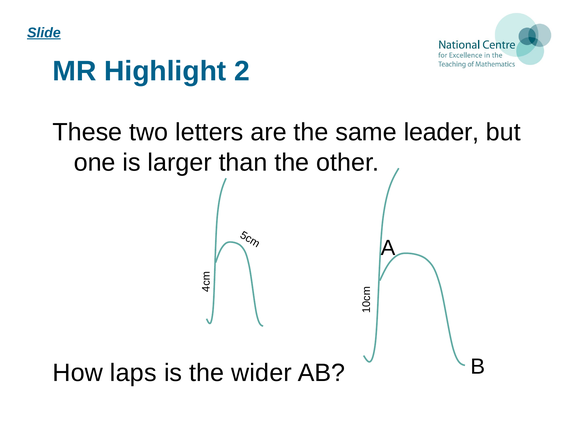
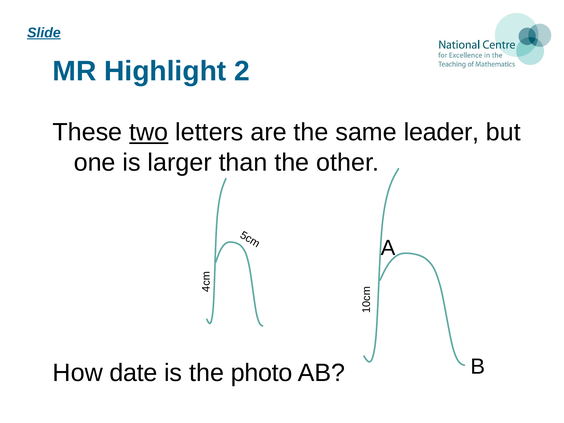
two underline: none -> present (149, 132)
laps: laps -> date (134, 373)
wider: wider -> photo (262, 373)
